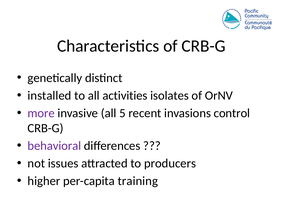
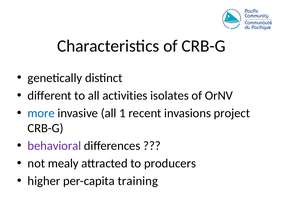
installed: installed -> different (50, 96)
more colour: purple -> blue (41, 113)
5: 5 -> 1 (123, 113)
control: control -> project (232, 113)
issues: issues -> mealy (63, 164)
